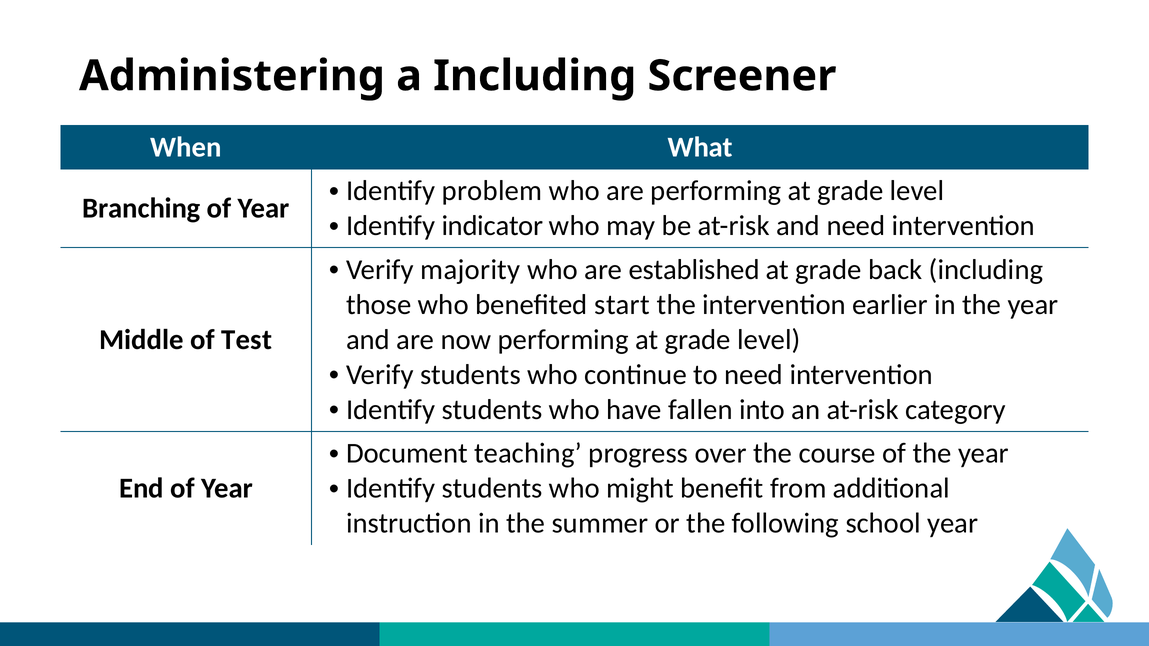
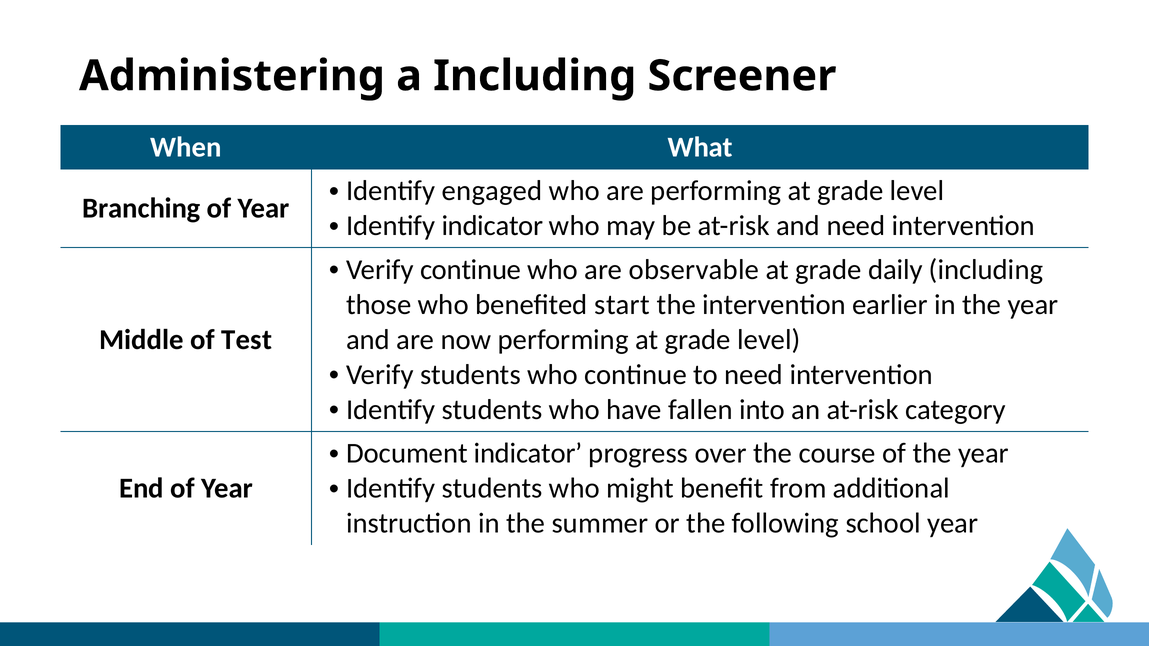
problem: problem -> engaged (492, 191)
Verify majority: majority -> continue (471, 270)
established: established -> observable (694, 270)
back: back -> daily (895, 270)
Document teaching: teaching -> indicator (528, 454)
